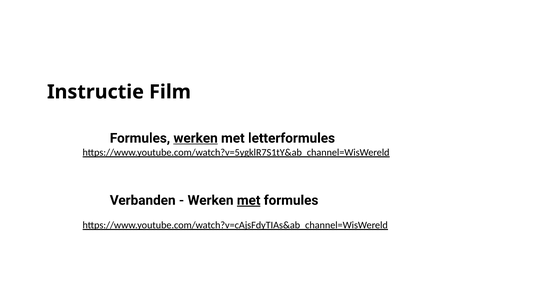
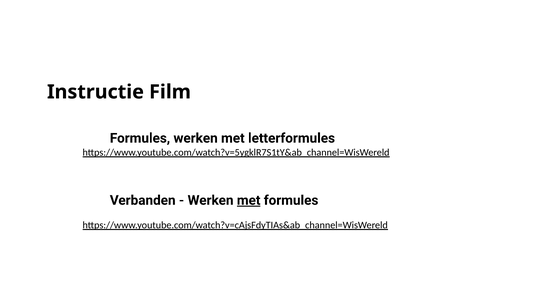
werken underline: present -> none (196, 138)
